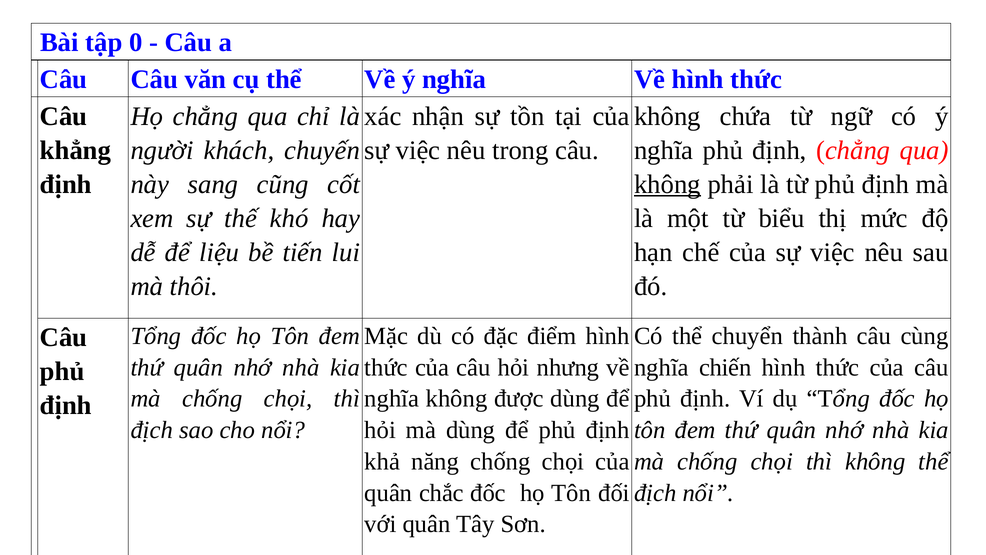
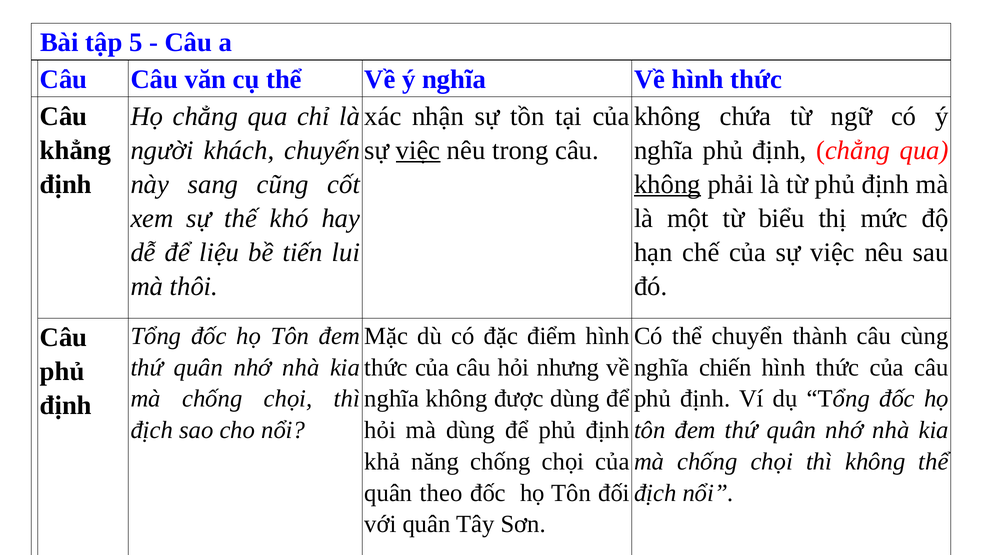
0: 0 -> 5 (136, 43)
việc underline: none -> present (418, 150)
chắc: chắc -> theo (441, 493)
